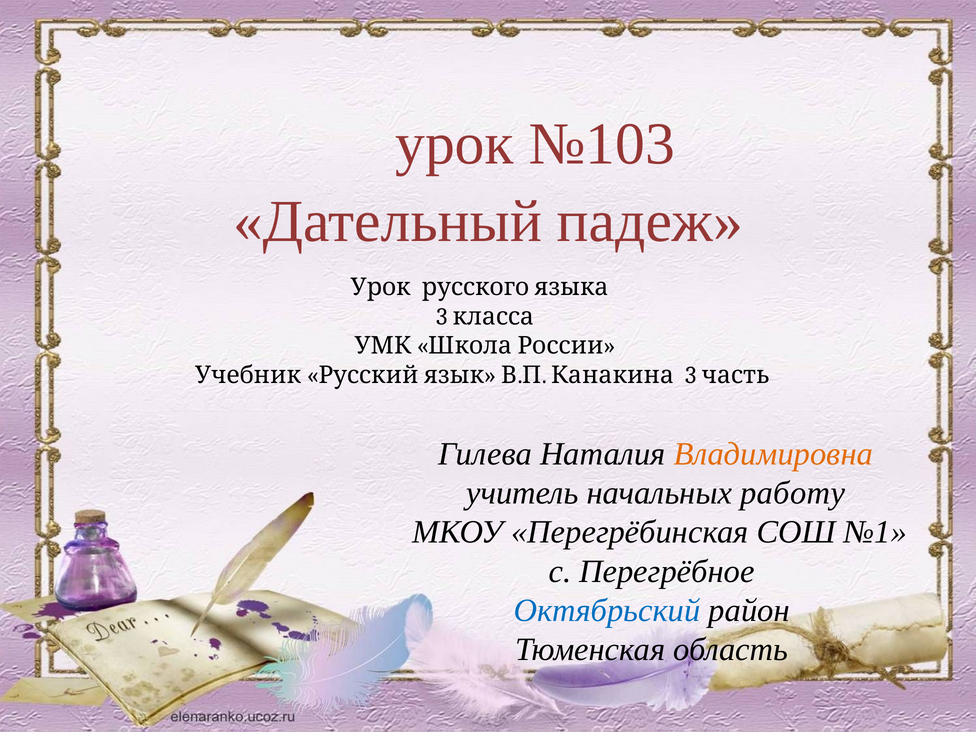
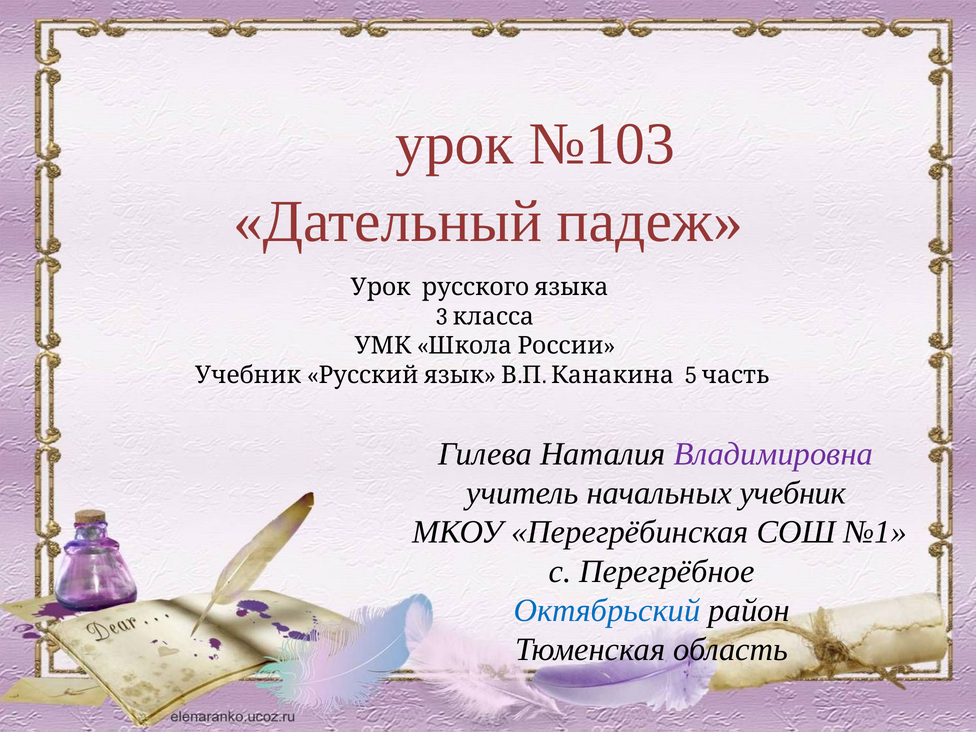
3: 3 -> 5 (691, 375)
Владимировна colour: orange -> purple (773, 454)
начальных работу: работу -> учебник (793, 493)
